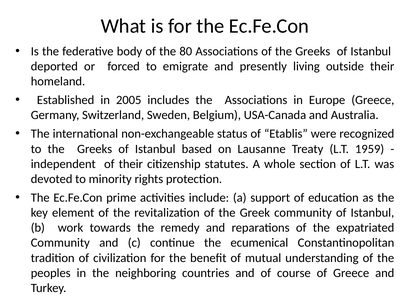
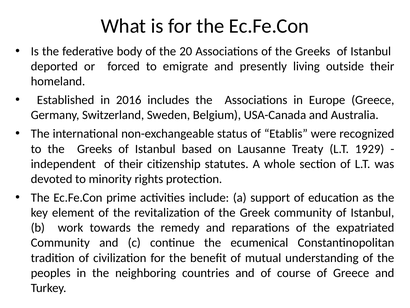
80: 80 -> 20 (186, 51)
2005: 2005 -> 2016 (129, 100)
1959: 1959 -> 1929 (370, 149)
